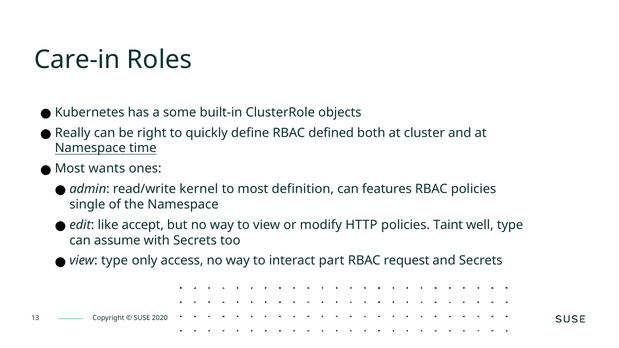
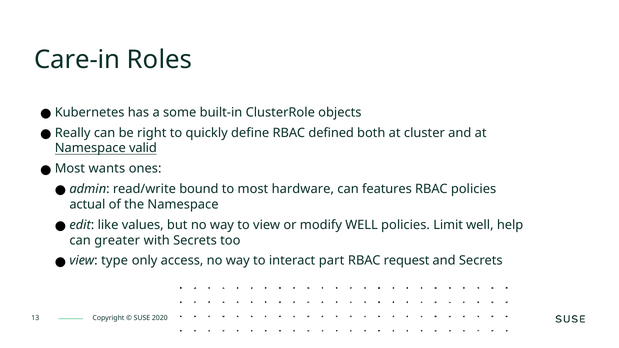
time: time -> valid (143, 148)
kernel: kernel -> bound (199, 189)
definition: definition -> hardware (303, 189)
single: single -> actual (87, 205)
accept: accept -> values (143, 225)
modify HTTP: HTTP -> WELL (362, 225)
Taint: Taint -> Limit (448, 225)
well type: type -> help (510, 225)
assume: assume -> greater (117, 241)
